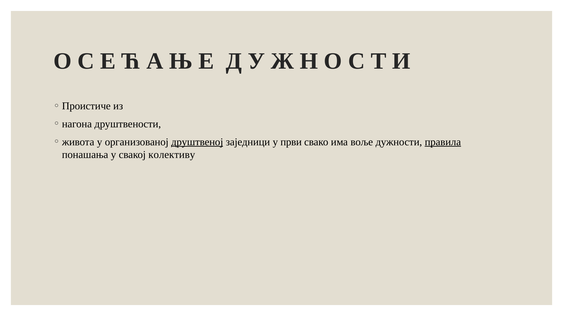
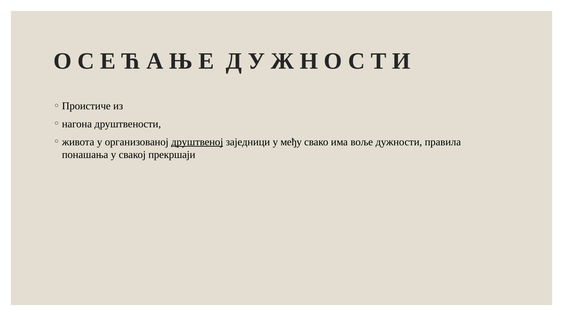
први: први -> међу (291, 142)
правила underline: present -> none (443, 142)
колективу: колективу -> прекршаји (172, 155)
